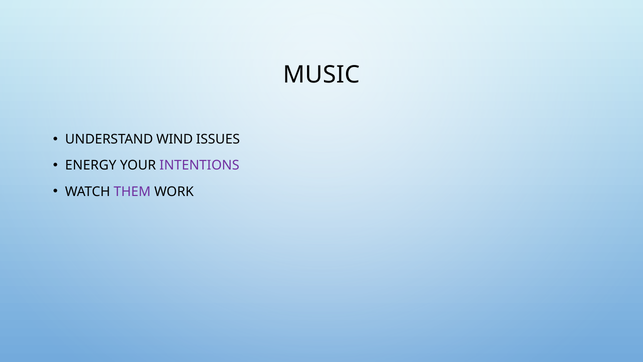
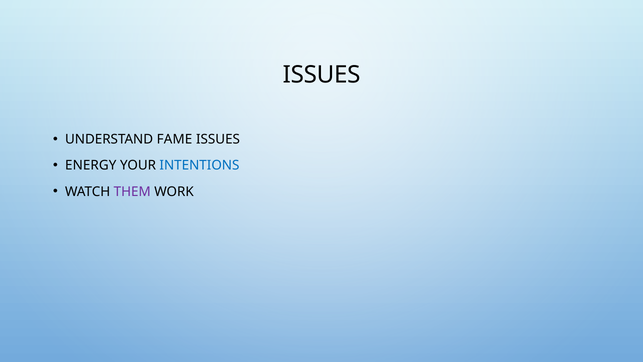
MUSIC: MUSIC -> ISSUES (322, 75)
WIND: WIND -> FAME (175, 139)
INTENTIONS colour: purple -> blue (199, 165)
